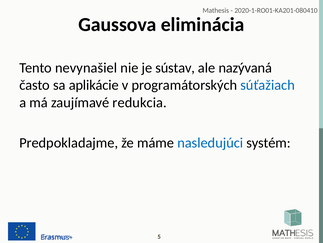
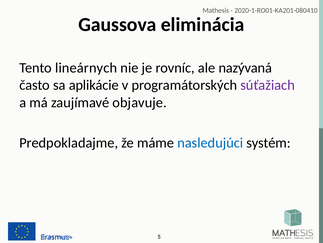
nevynašiel: nevynašiel -> lineárnych (86, 68)
sústav: sústav -> rovníc (175, 68)
súťažiach colour: blue -> purple (268, 85)
redukcia: redukcia -> objavuje (140, 102)
